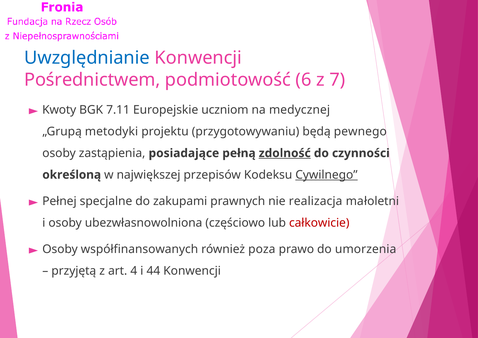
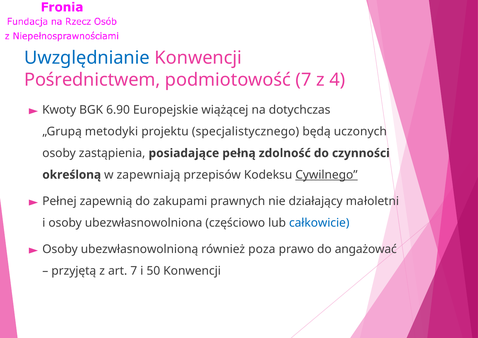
podmiotowość 6: 6 -> 7 (304, 80)
7: 7 -> 4 (337, 80)
7.11: 7.11 -> 6.90 (118, 110)
uczniom: uczniom -> wiążącej (225, 110)
medycznej: medycznej -> dotychczas (300, 110)
przygotowywaniu: przygotowywaniu -> specjalistycznego (246, 132)
pewnego: pewnego -> uczonych (360, 132)
zdolność underline: present -> none (285, 153)
największej: największej -> zapewniają (148, 175)
specjalne: specjalne -> zapewnią (106, 201)
realizacja: realizacja -> działający (316, 201)
całkowicie colour: red -> blue (319, 223)
współfinansowanych: współfinansowanych -> ubezwłasnowolnioną (140, 249)
umorzenia: umorzenia -> angażować (366, 249)
art 4: 4 -> 7 (134, 271)
44: 44 -> 50 (153, 271)
